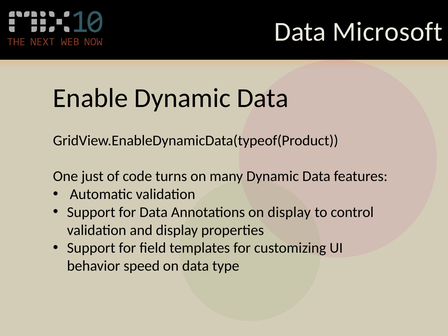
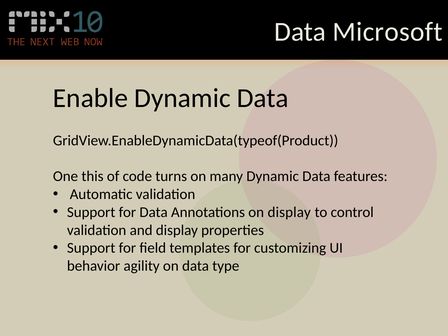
just: just -> this (92, 176)
speed: speed -> agility (142, 266)
